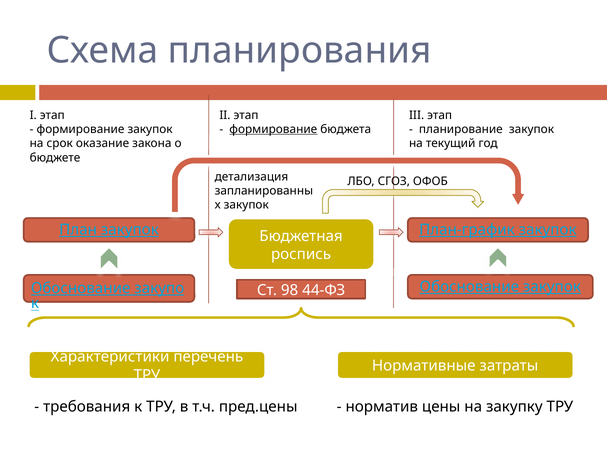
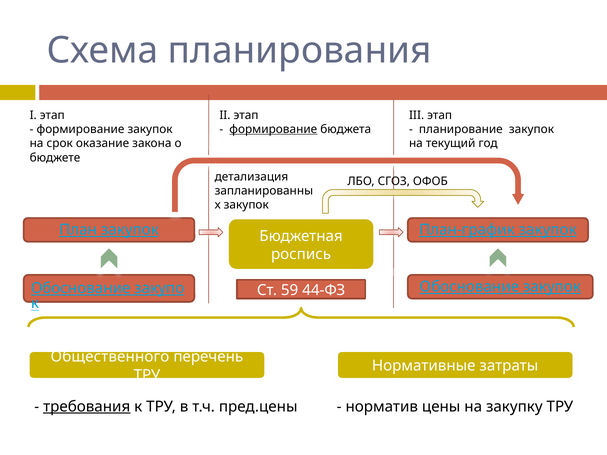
98: 98 -> 59 (290, 290)
Характеристики: Характеристики -> Общественного (110, 357)
требования underline: none -> present (87, 407)
